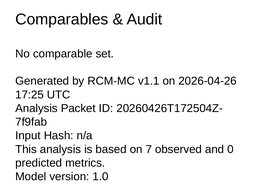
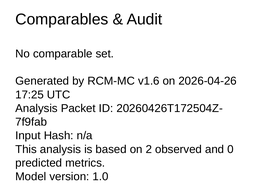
v1.1: v1.1 -> v1.6 (149, 81)
7: 7 -> 2 (149, 149)
